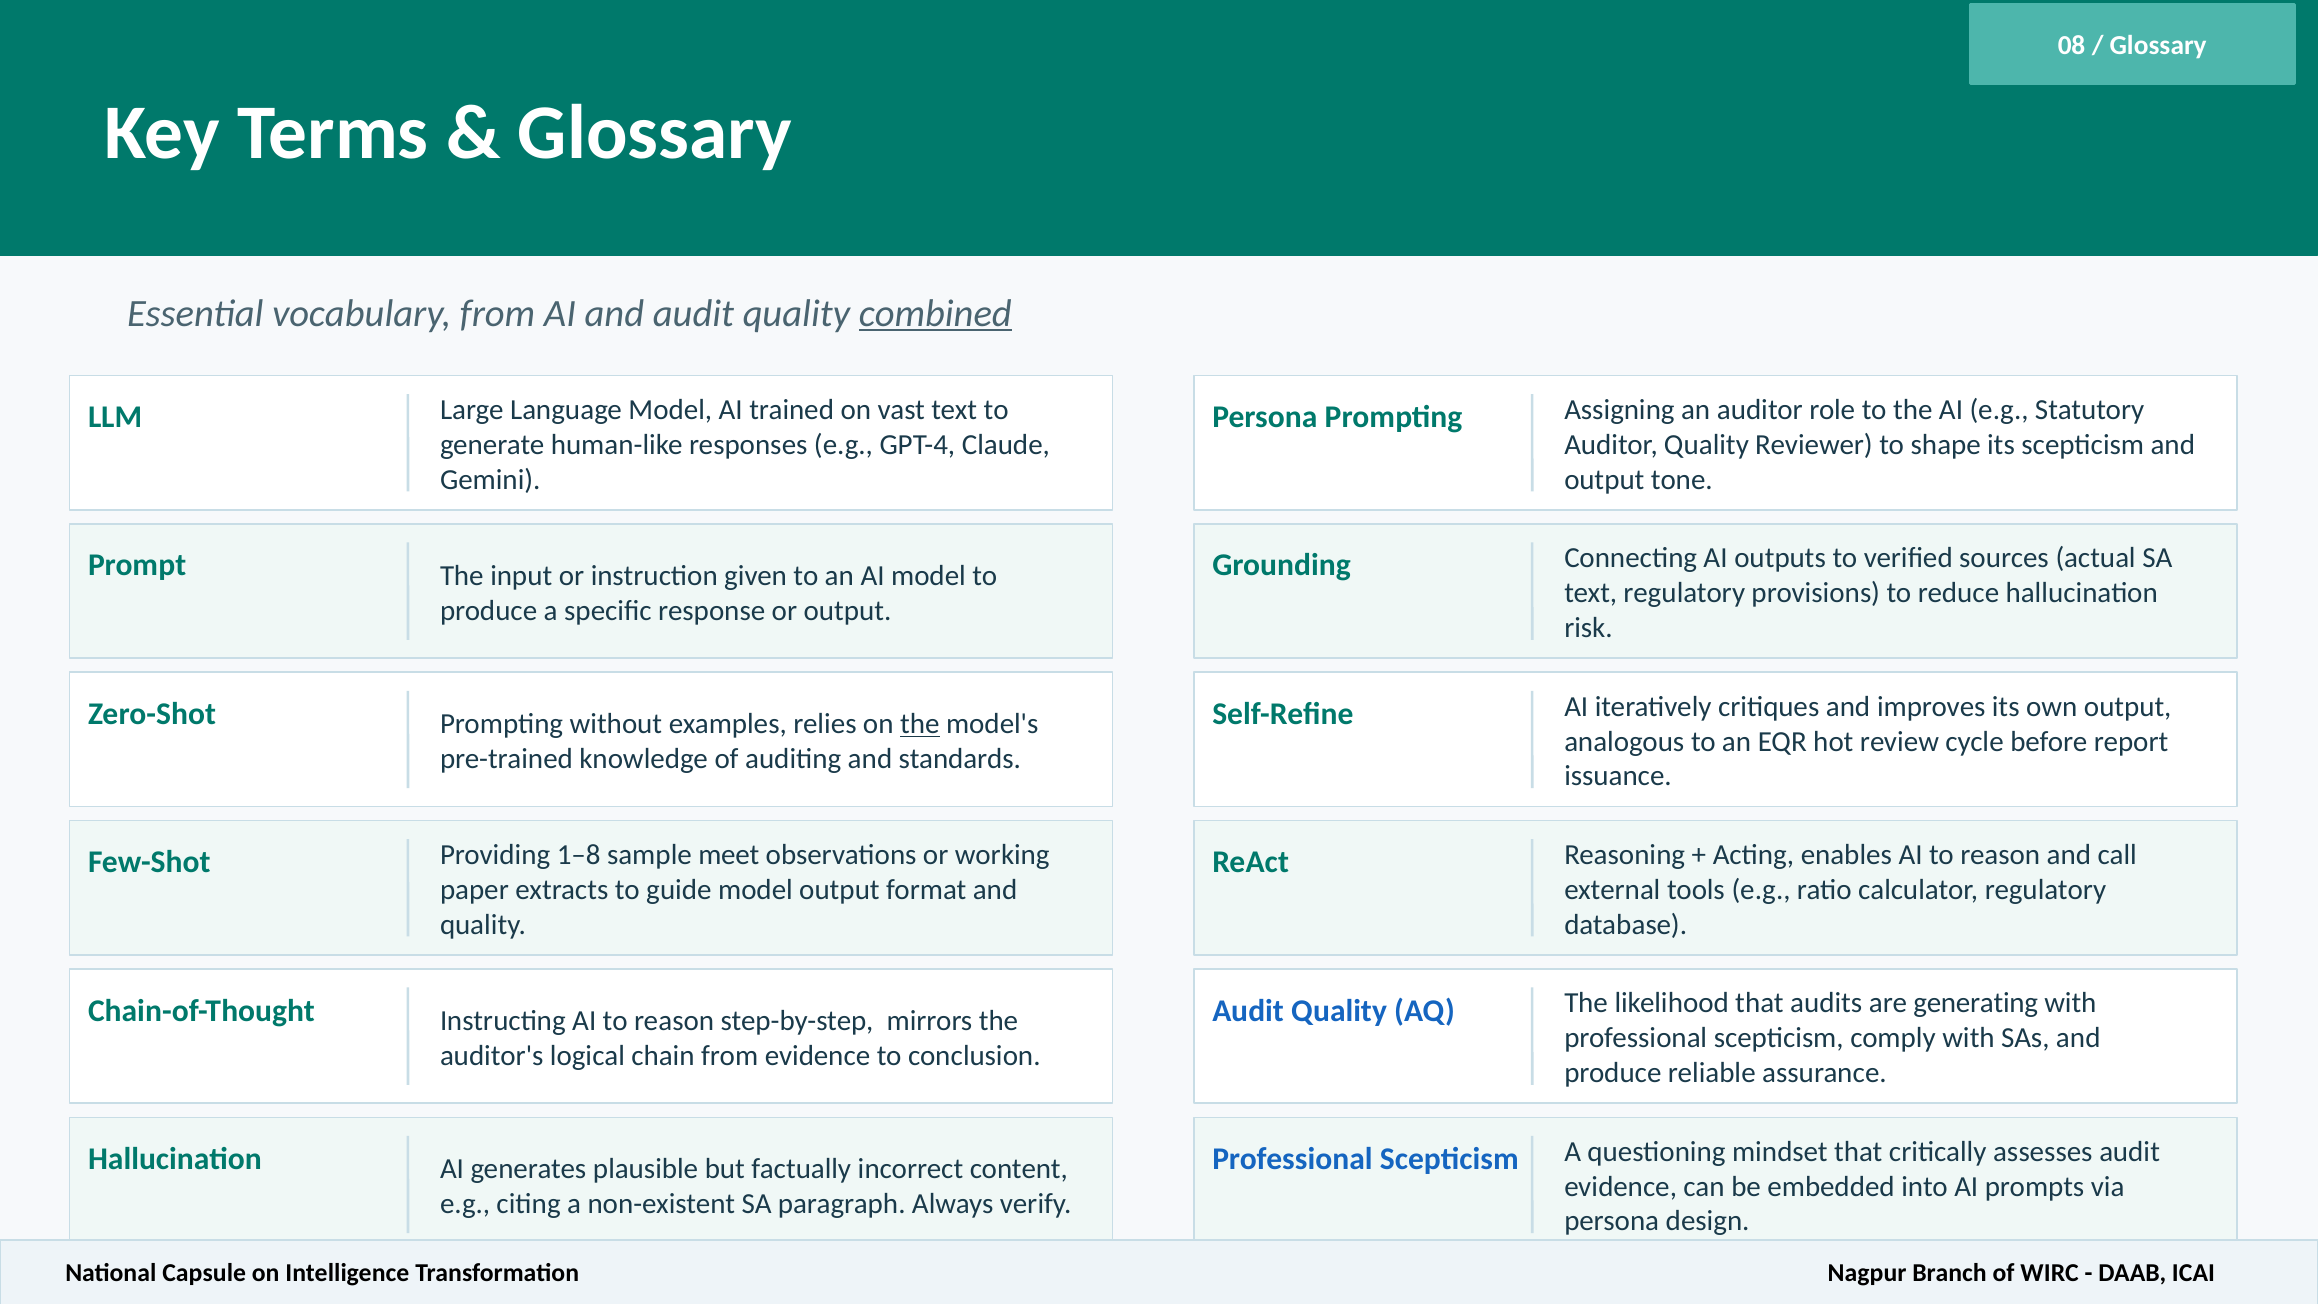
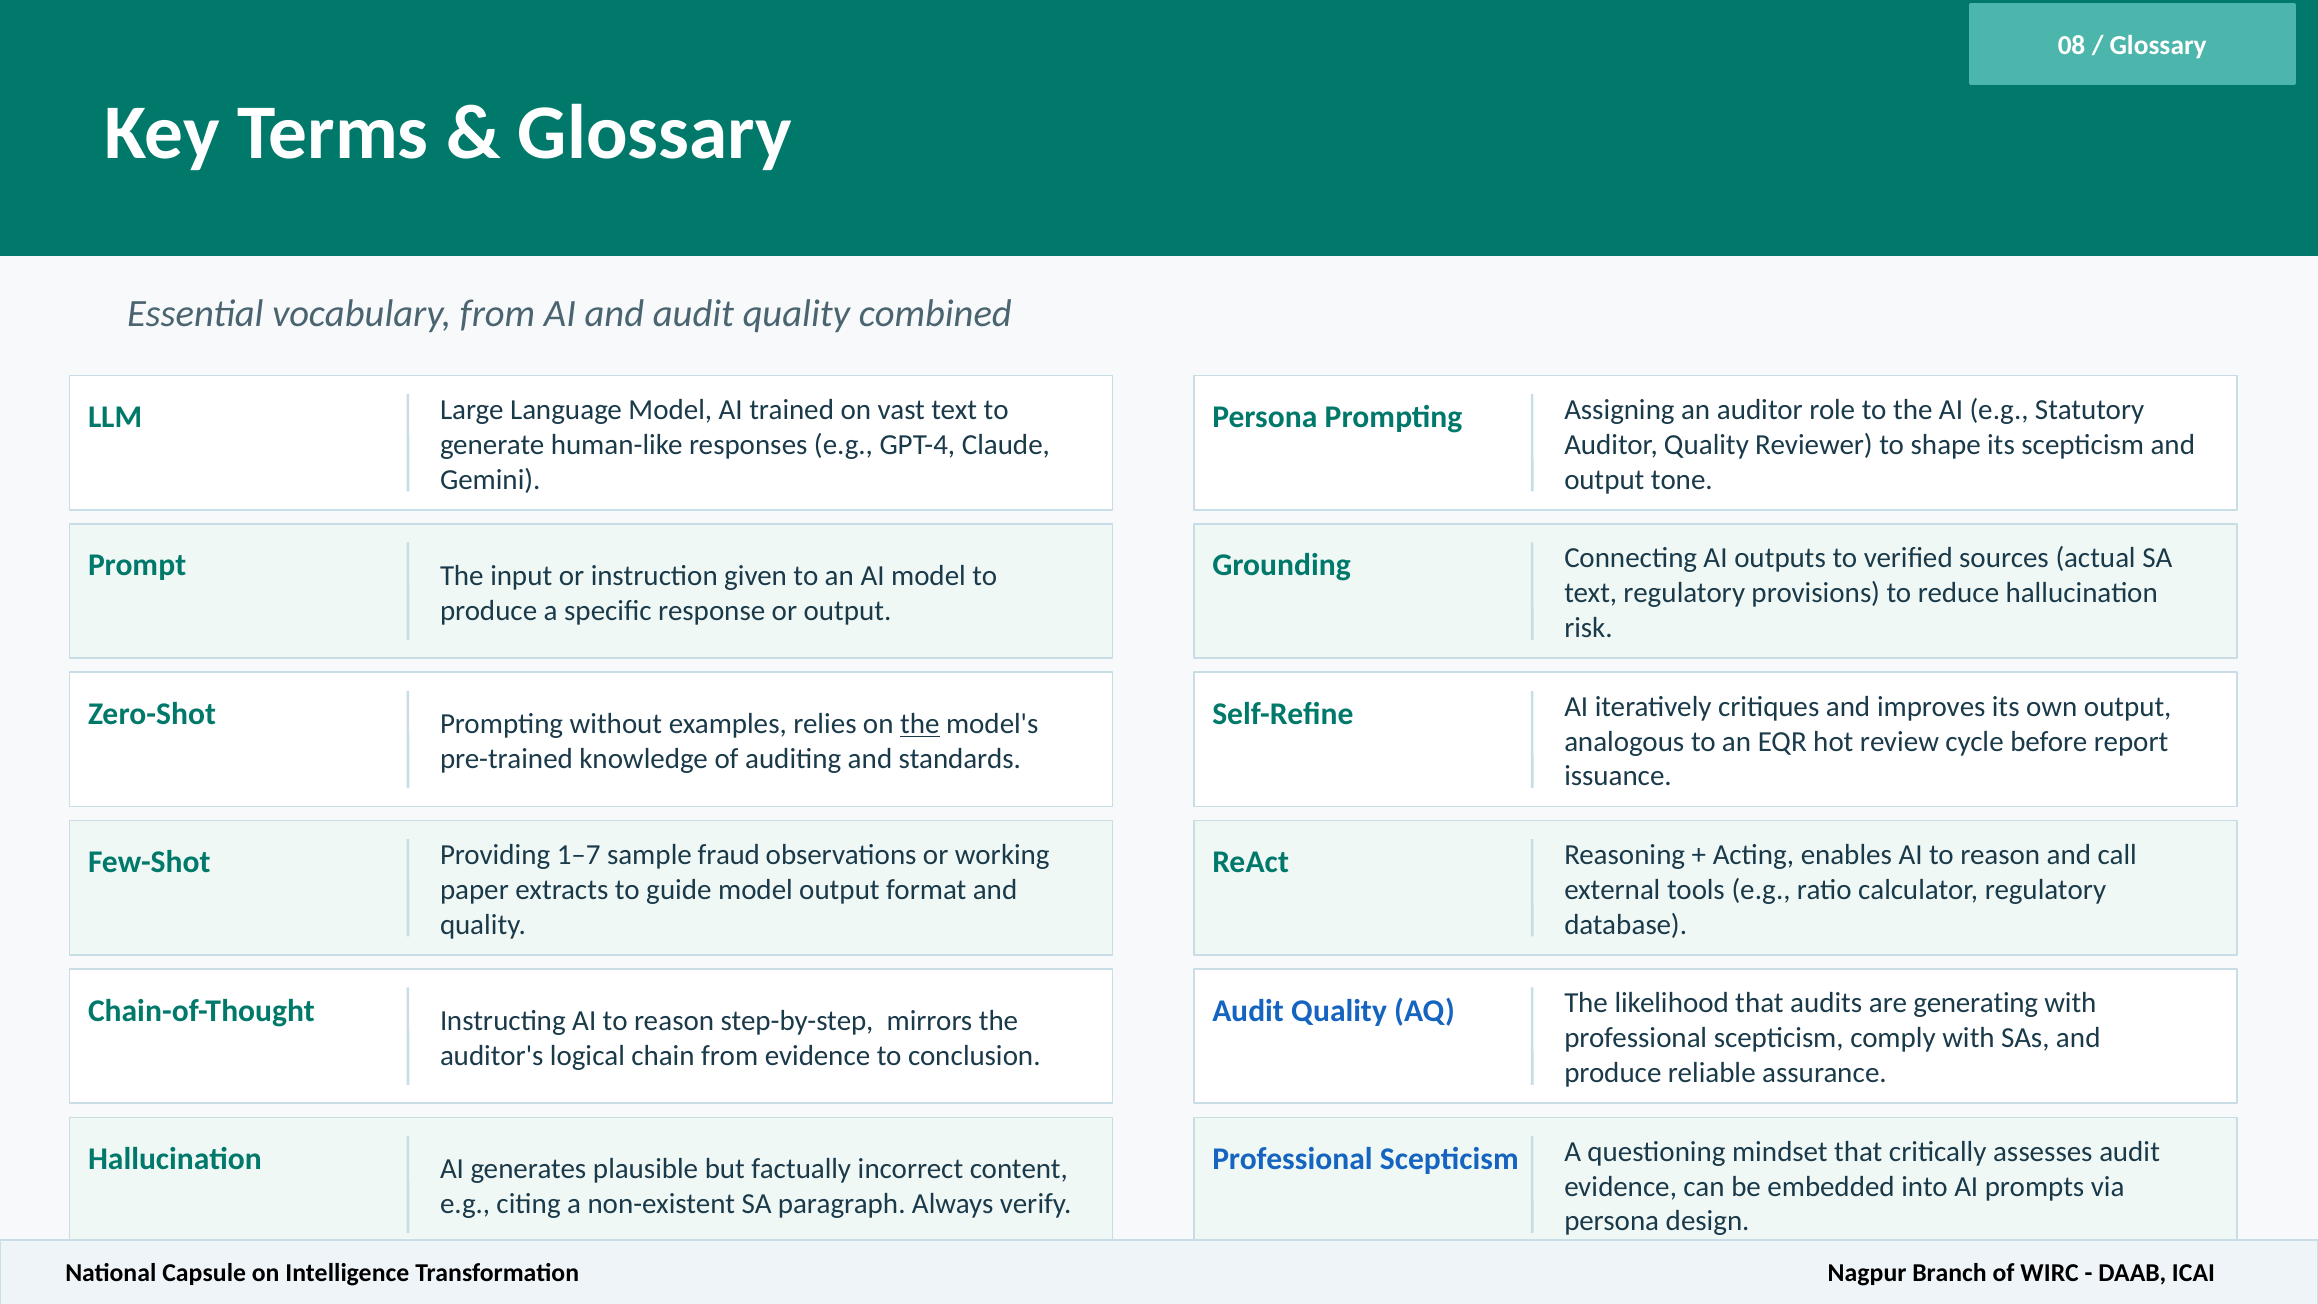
combined underline: present -> none (935, 313)
1–8: 1–8 -> 1–7 (579, 855)
meet: meet -> fraud (729, 855)
